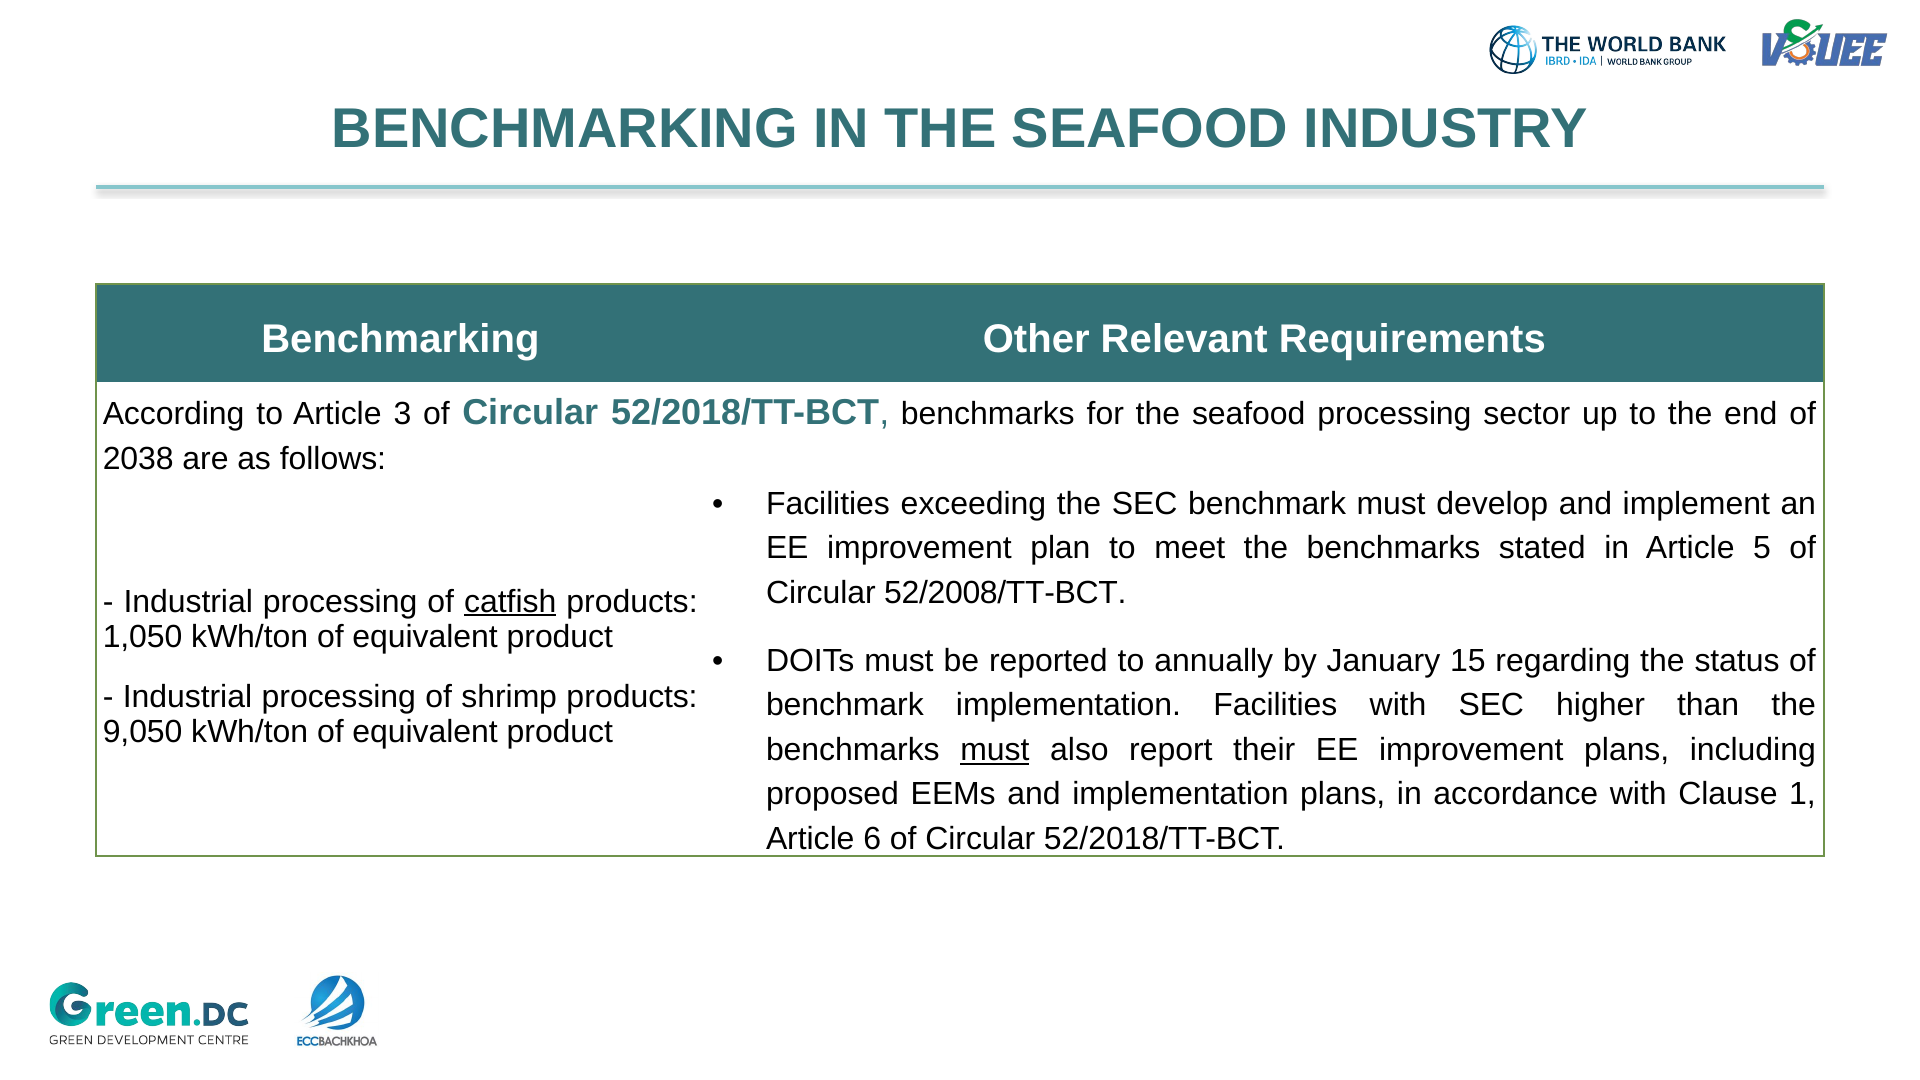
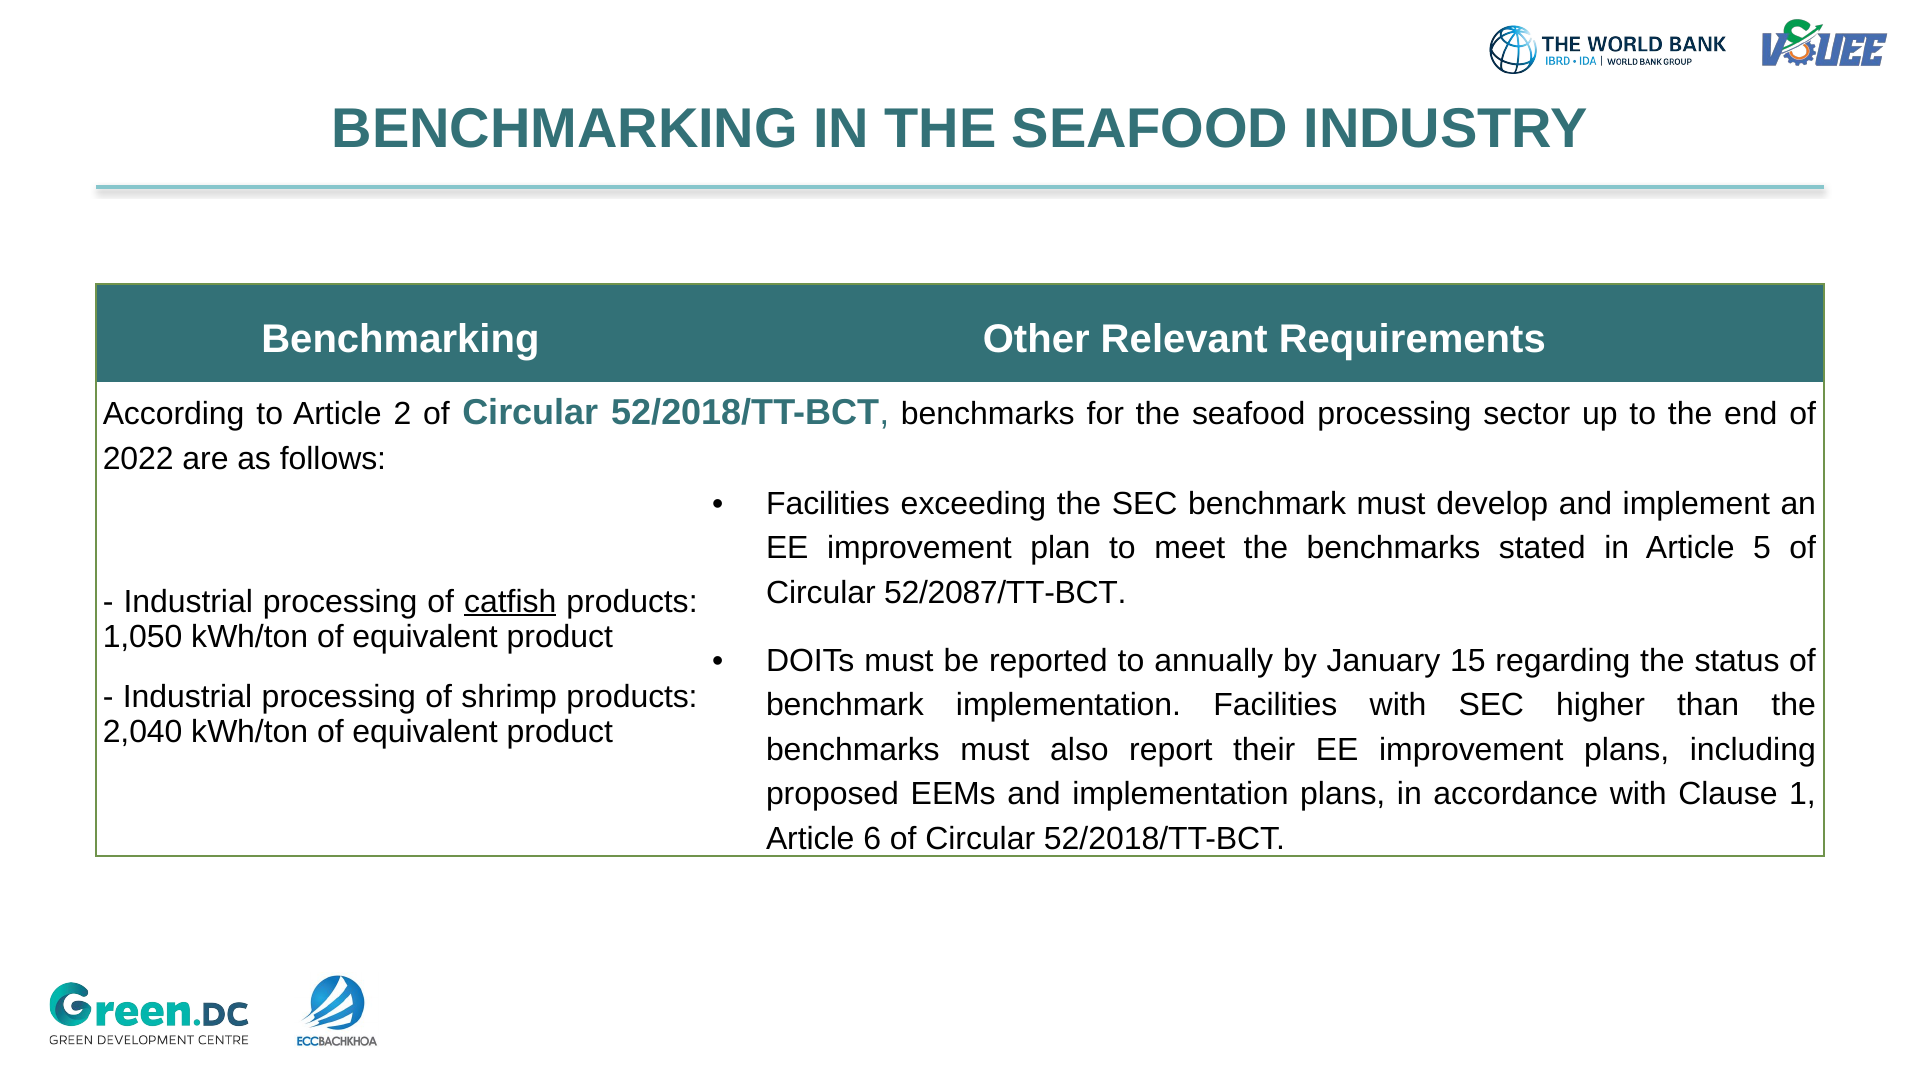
3: 3 -> 2 (402, 414)
2038: 2038 -> 2022 (138, 459)
52/2008/TT-BCT: 52/2008/TT-BCT -> 52/2087/TT-BCT (1005, 593)
9,050: 9,050 -> 2,040 (143, 732)
must underline: present -> none (995, 750)
